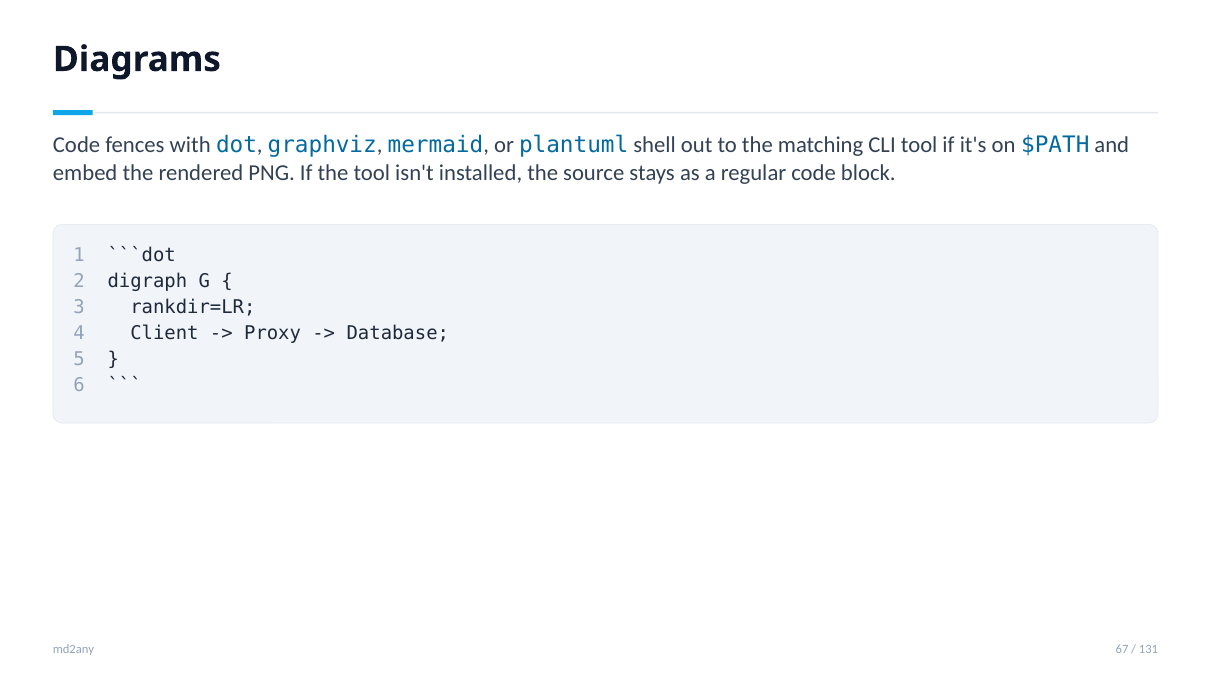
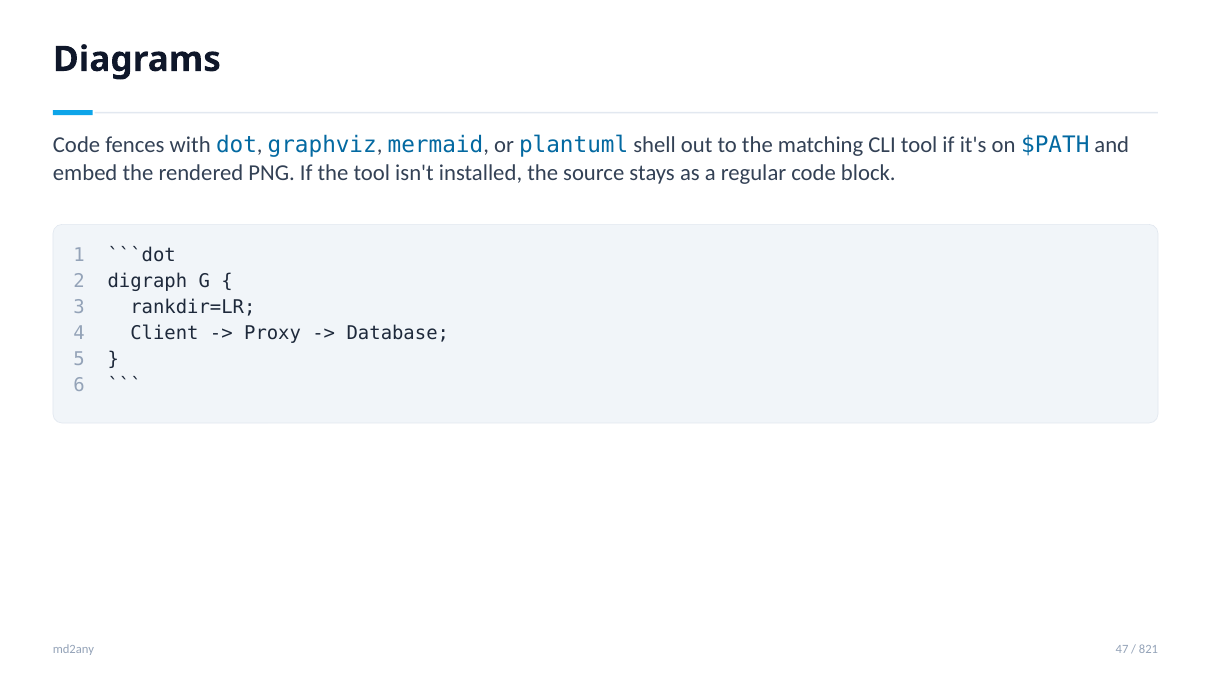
67: 67 -> 47 (1122, 650)
131: 131 -> 821 (1148, 650)
